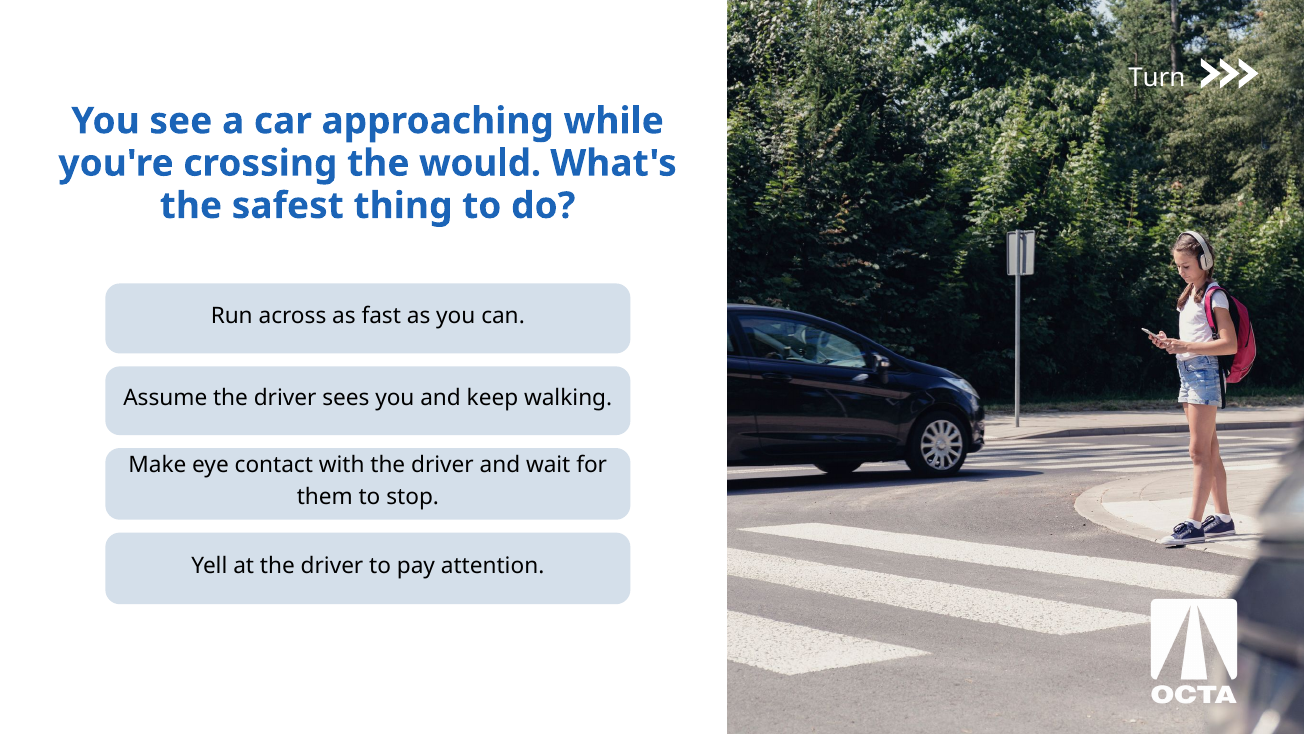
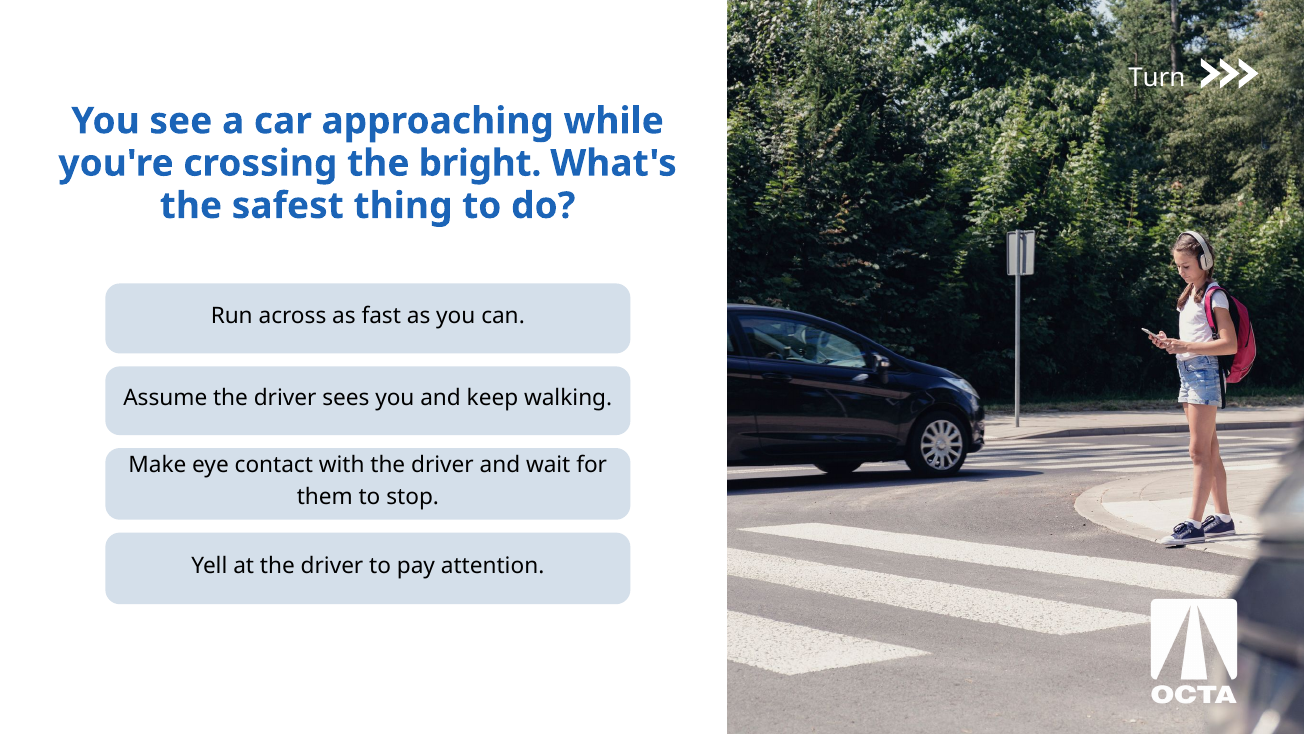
would: would -> bright (480, 163)
